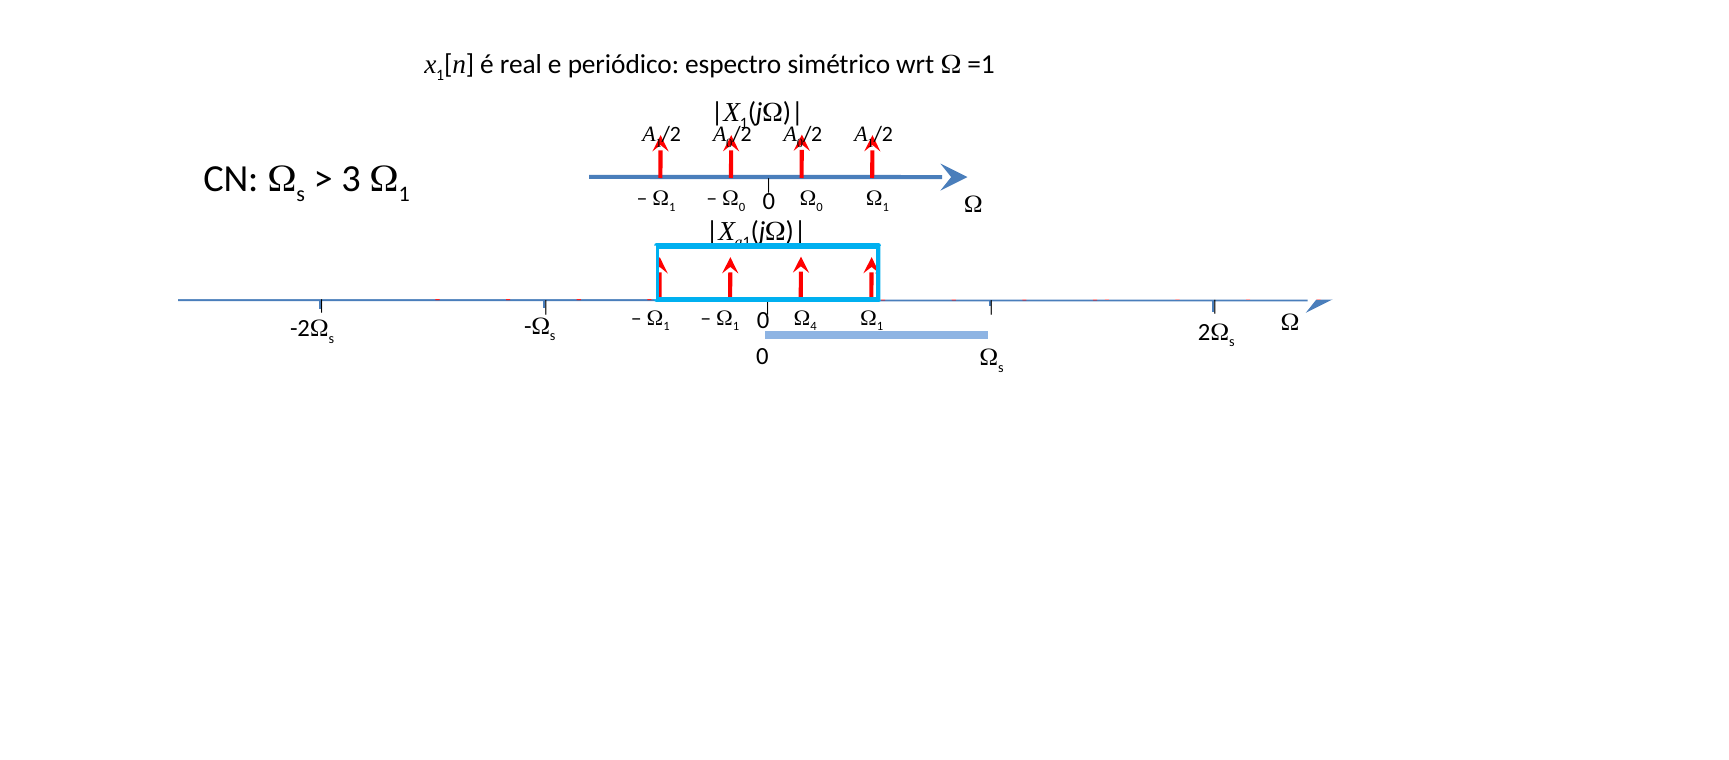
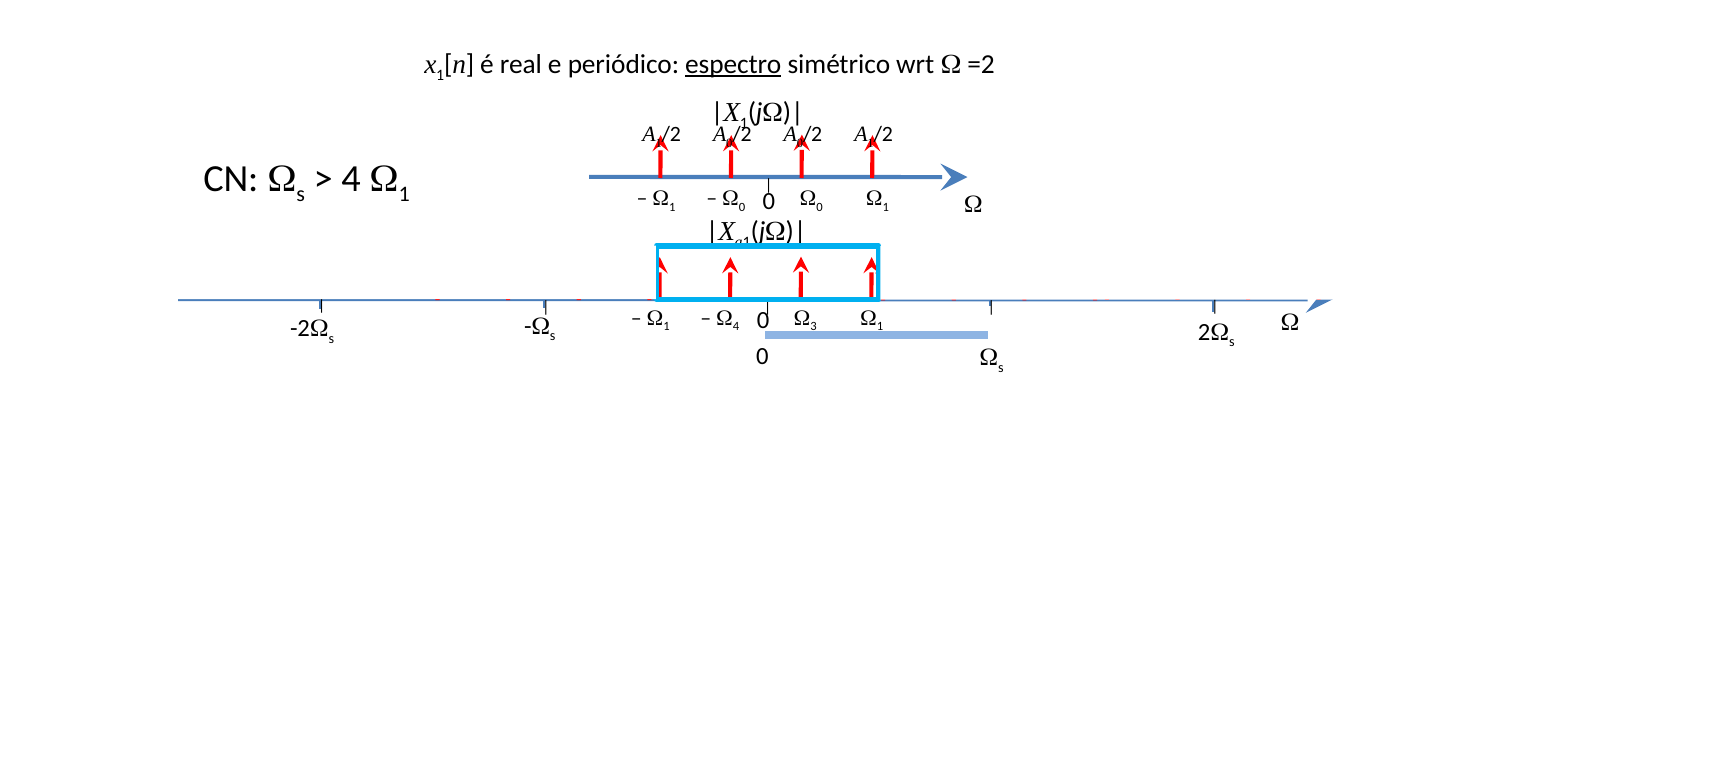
espectro underline: none -> present (733, 64)
=1: =1 -> =2 (981, 64)
3: 3 -> 4 (351, 179)
1: 1 -> 4 (736, 327)
4: 4 -> 3 (814, 327)
